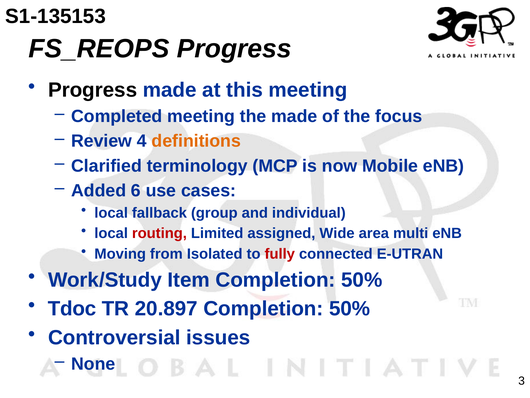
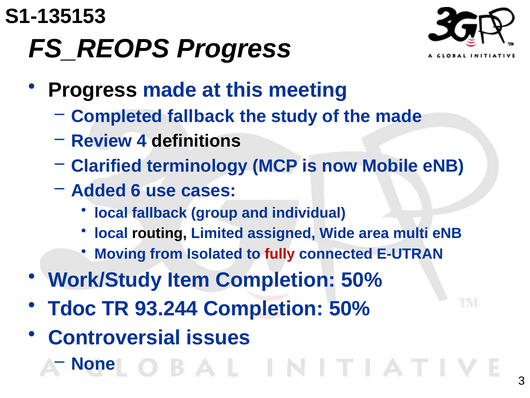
Completed meeting: meeting -> fallback (201, 116)
the made: made -> study (294, 116)
the focus: focus -> made (399, 116)
definitions colour: orange -> black (196, 141)
routing colour: red -> black (159, 233)
20.897: 20.897 -> 93.244 (166, 308)
